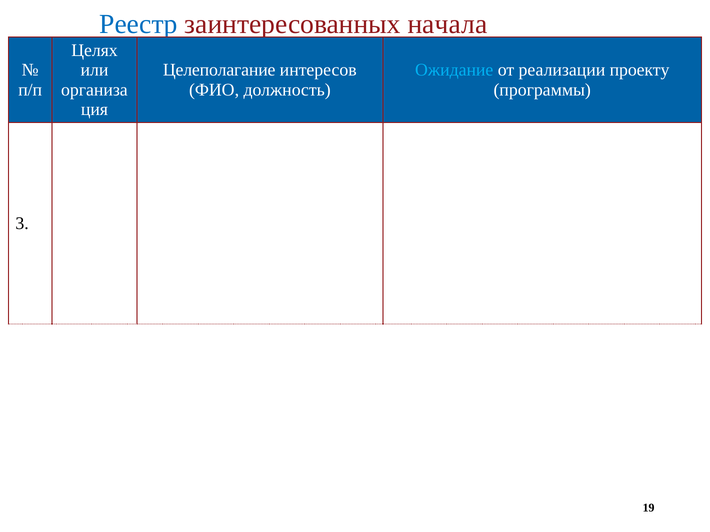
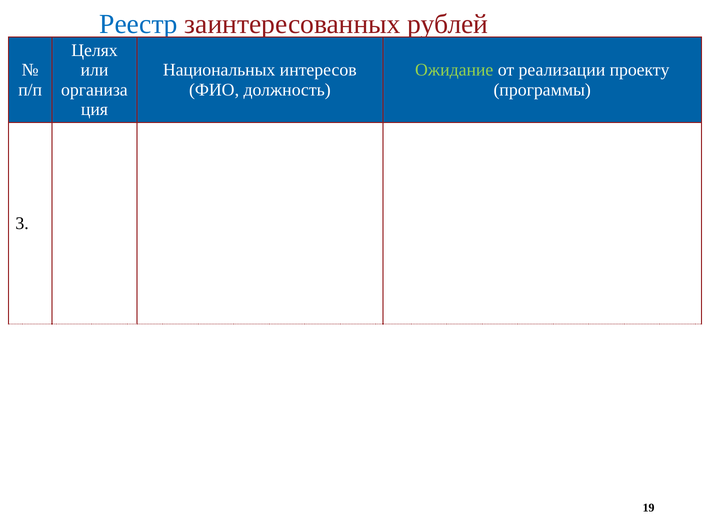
начала: начала -> рублей (448, 24)
Целеполагание: Целеполагание -> Национальных (219, 70)
Ожидание colour: light blue -> light green (454, 70)
